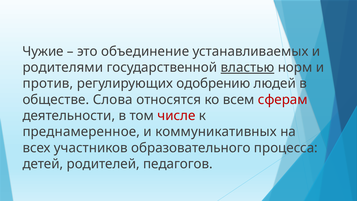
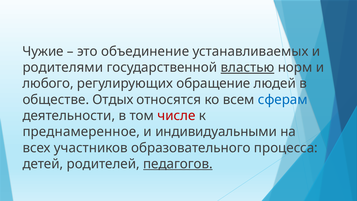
против: против -> любого (48, 83)
одобрению: одобрению -> обращение (213, 83)
Слова: Слова -> Отдых (113, 100)
сферам colour: red -> blue (283, 100)
коммуникативных: коммуникативных -> индивидуальными (216, 132)
педагогов underline: none -> present (178, 164)
